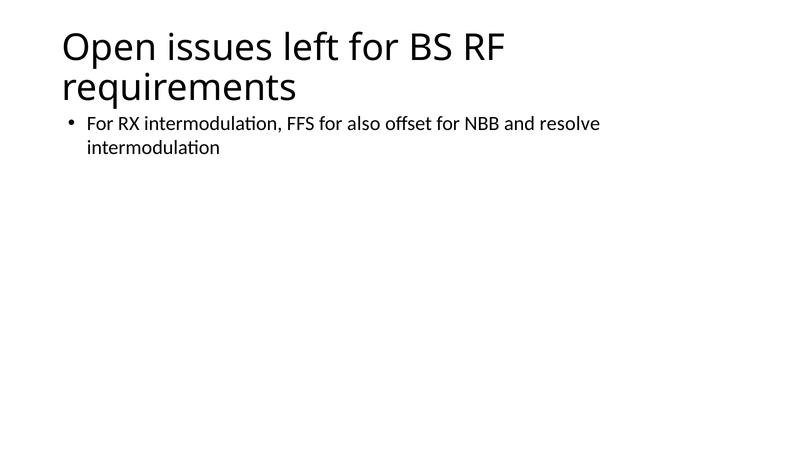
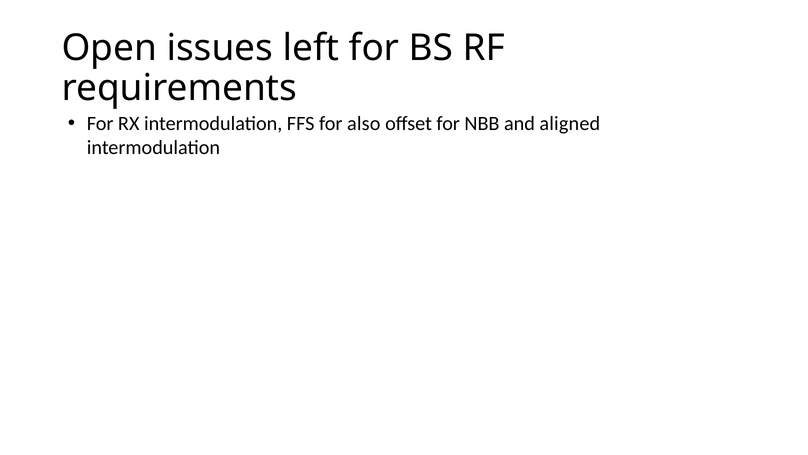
resolve: resolve -> aligned (570, 123)
